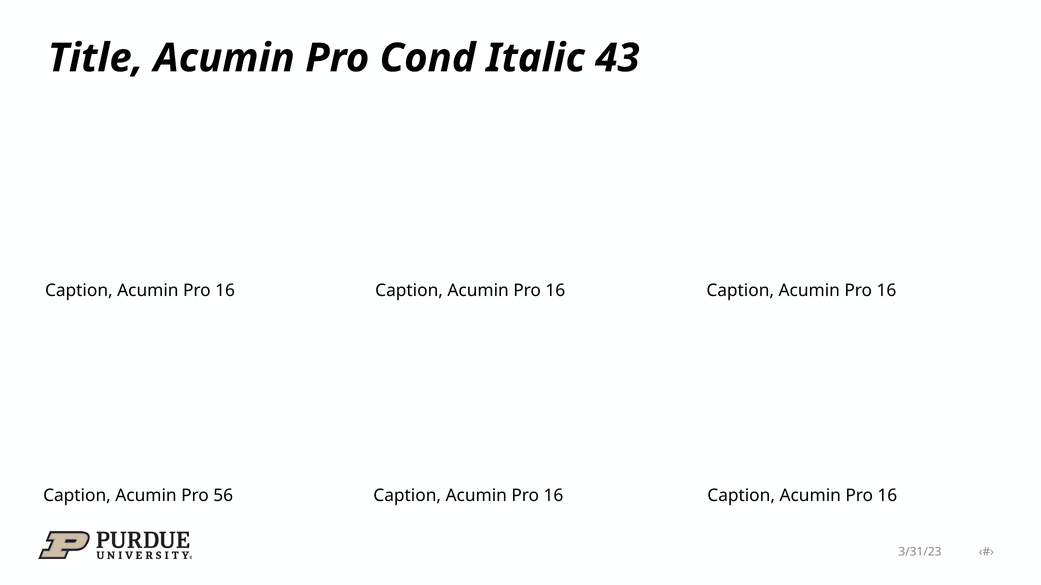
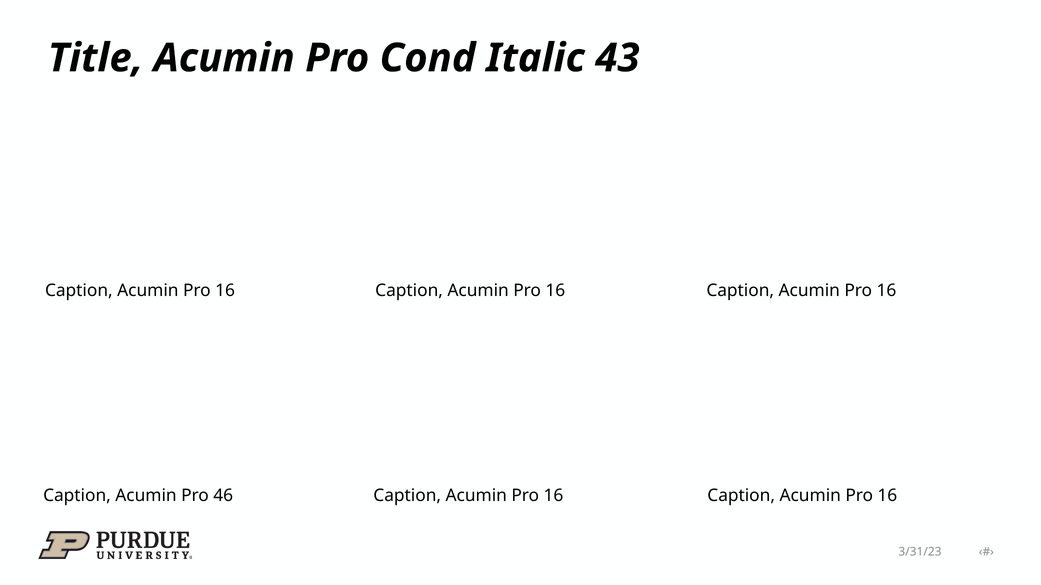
56: 56 -> 46 (223, 496)
